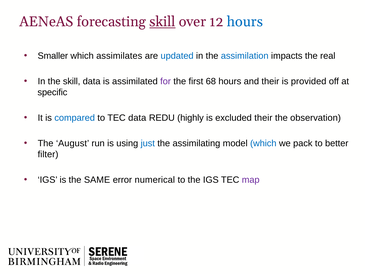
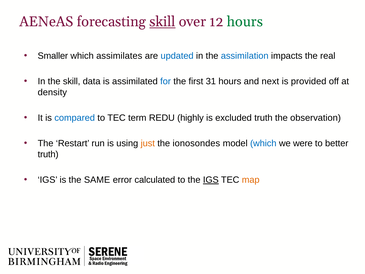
hours colour: blue -> green (245, 22)
for colour: purple -> blue (166, 81)
68: 68 -> 31 (211, 81)
and their: their -> next (270, 81)
specific: specific -> density (52, 92)
TEC data: data -> term (137, 118)
excluded their: their -> truth (263, 118)
August: August -> Restart (73, 143)
just colour: blue -> orange (148, 143)
assimilating: assimilating -> ionosondes (196, 143)
pack: pack -> were (303, 143)
filter: filter -> truth (48, 154)
numerical: numerical -> calculated (155, 180)
IGS underline: none -> present (211, 180)
map colour: purple -> orange (251, 180)
